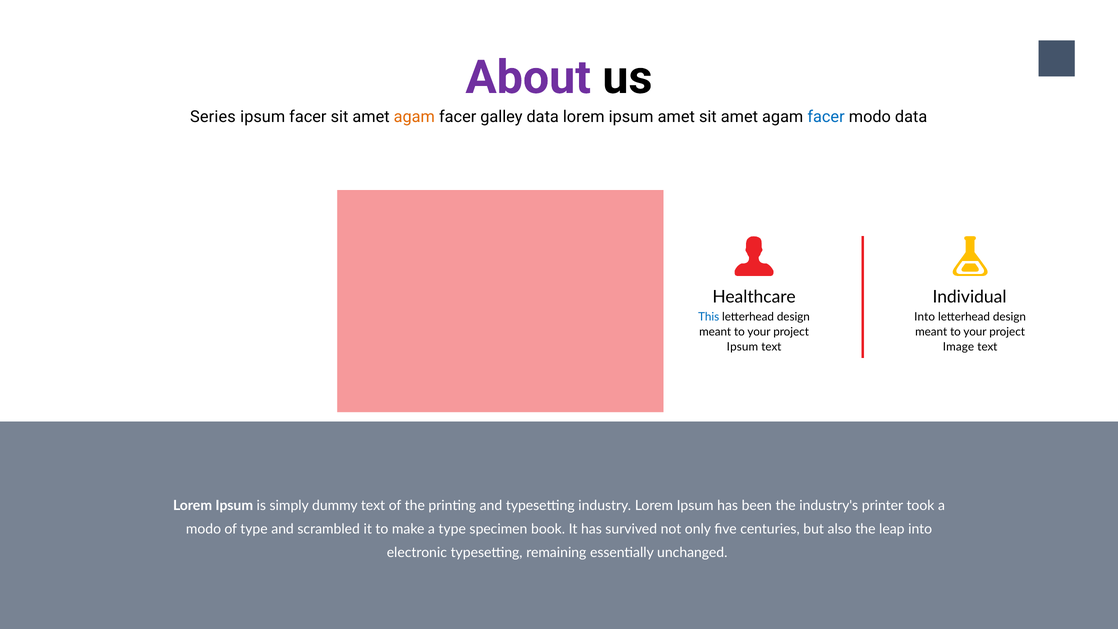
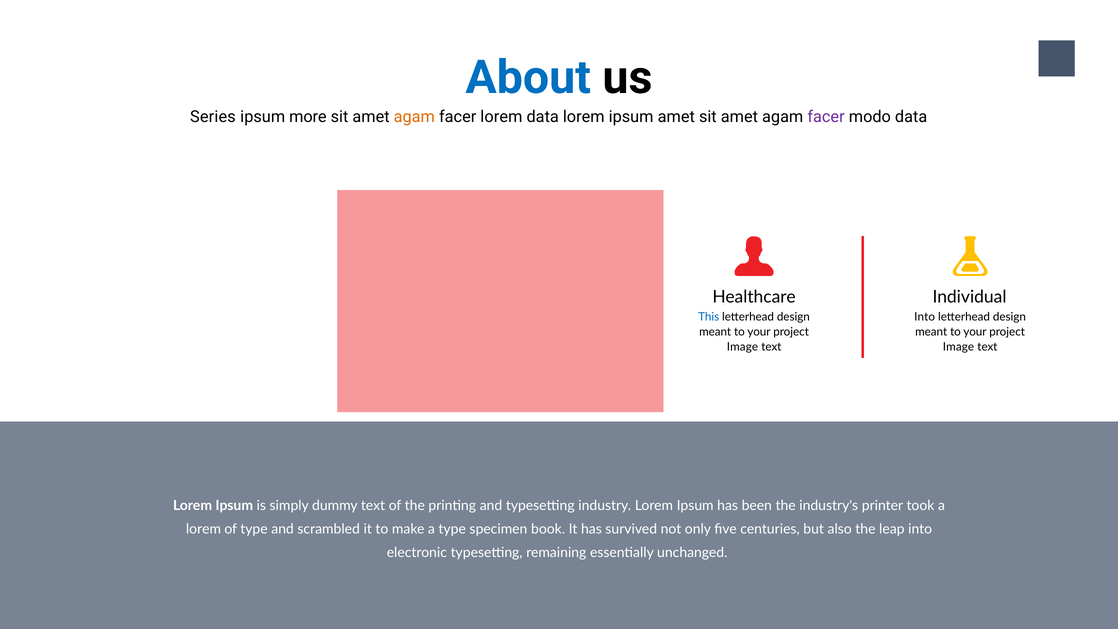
About colour: purple -> blue (528, 78)
ipsum facer: facer -> more (308, 117)
facer galley: galley -> lorem (501, 117)
facer colour: blue -> purple (826, 117)
Ipsum: Ipsum -> Image (742, 347)
modo: modo -> lorem (204, 529)
